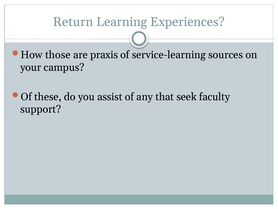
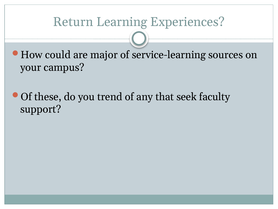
those: those -> could (58, 55)
praxis: praxis -> major (104, 55)
assist: assist -> trend (110, 97)
